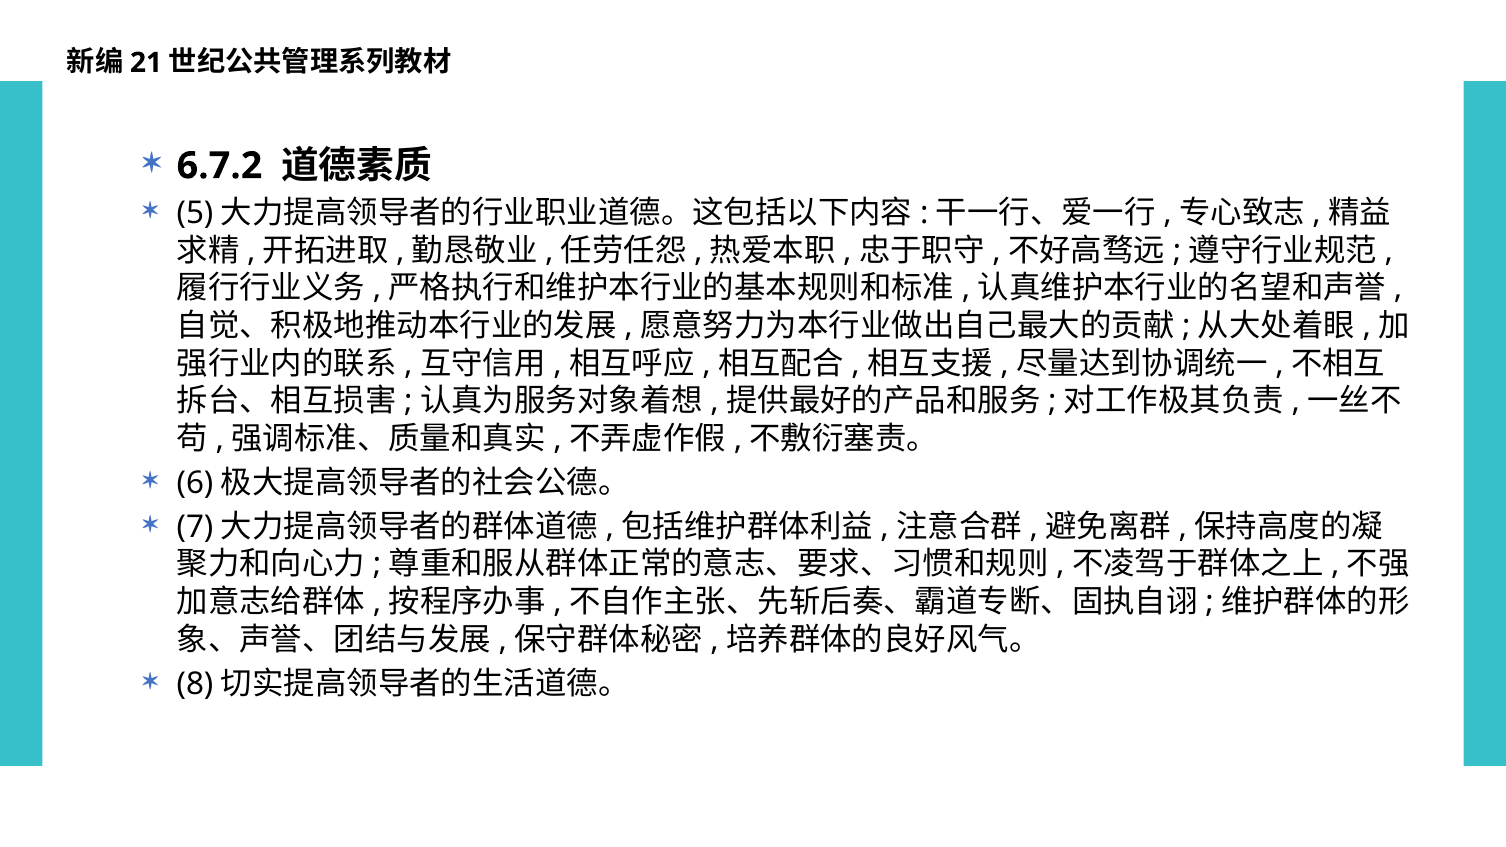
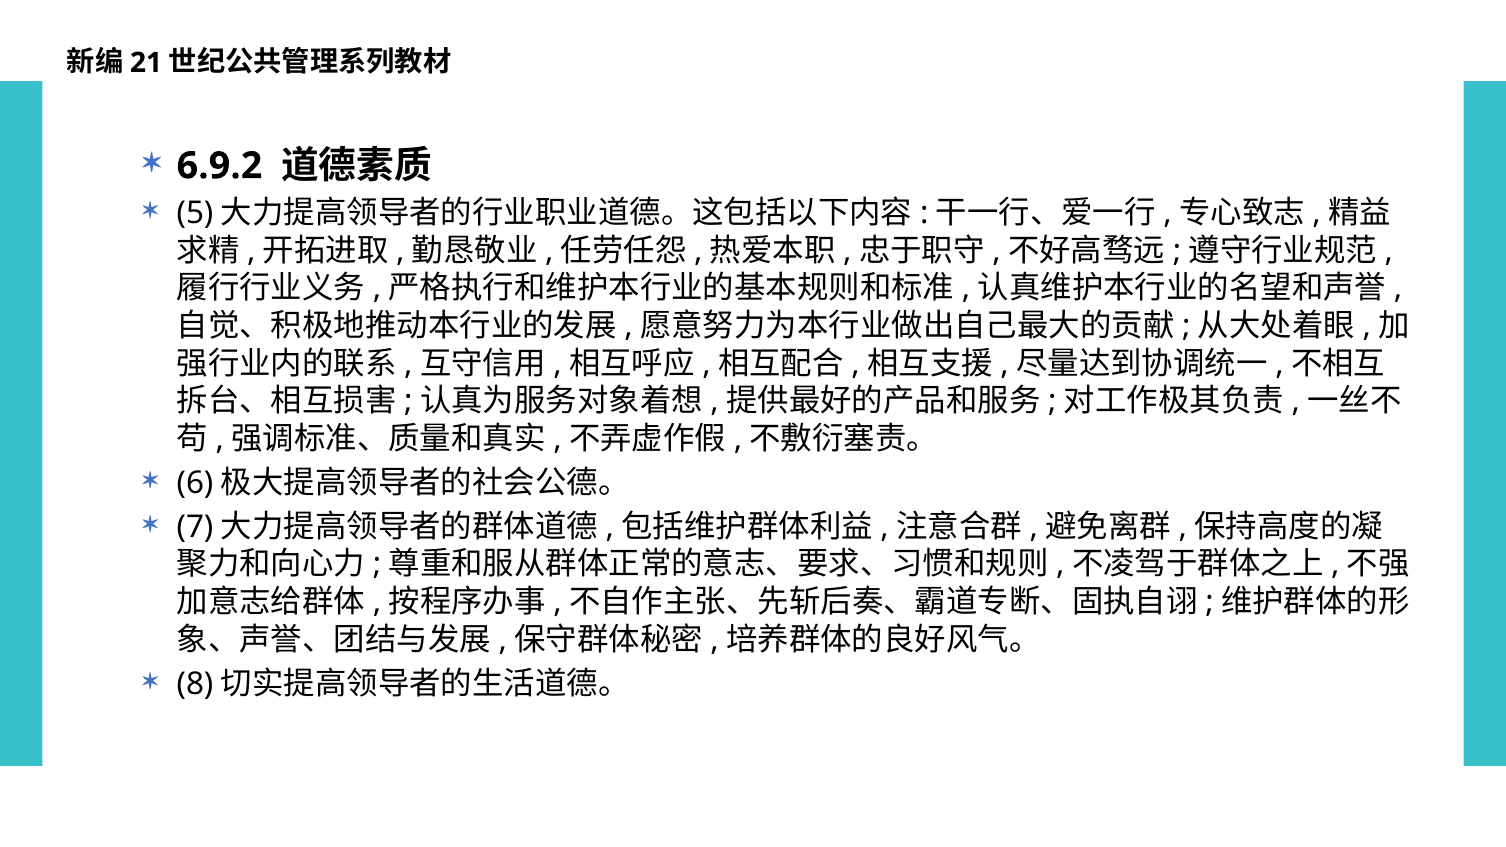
6.7.2: 6.7.2 -> 6.9.2 (219, 166)
